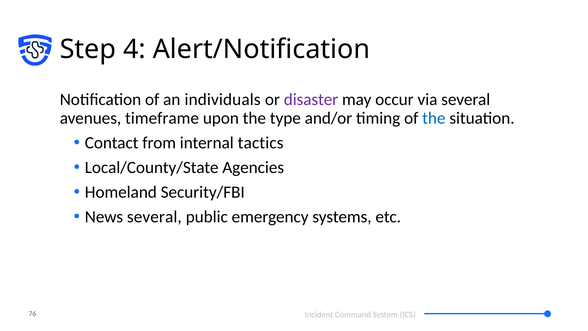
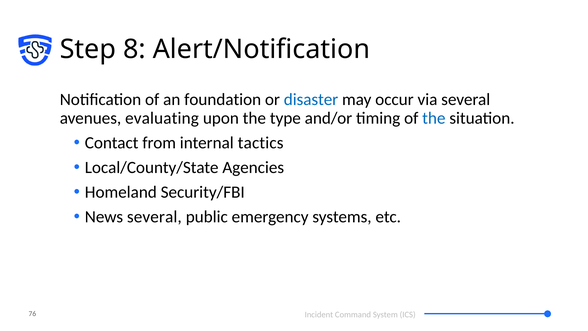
4: 4 -> 8 (134, 49)
individuals: individuals -> foundation (223, 99)
disaster colour: purple -> blue (311, 99)
timeframe: timeframe -> evaluating (162, 118)
